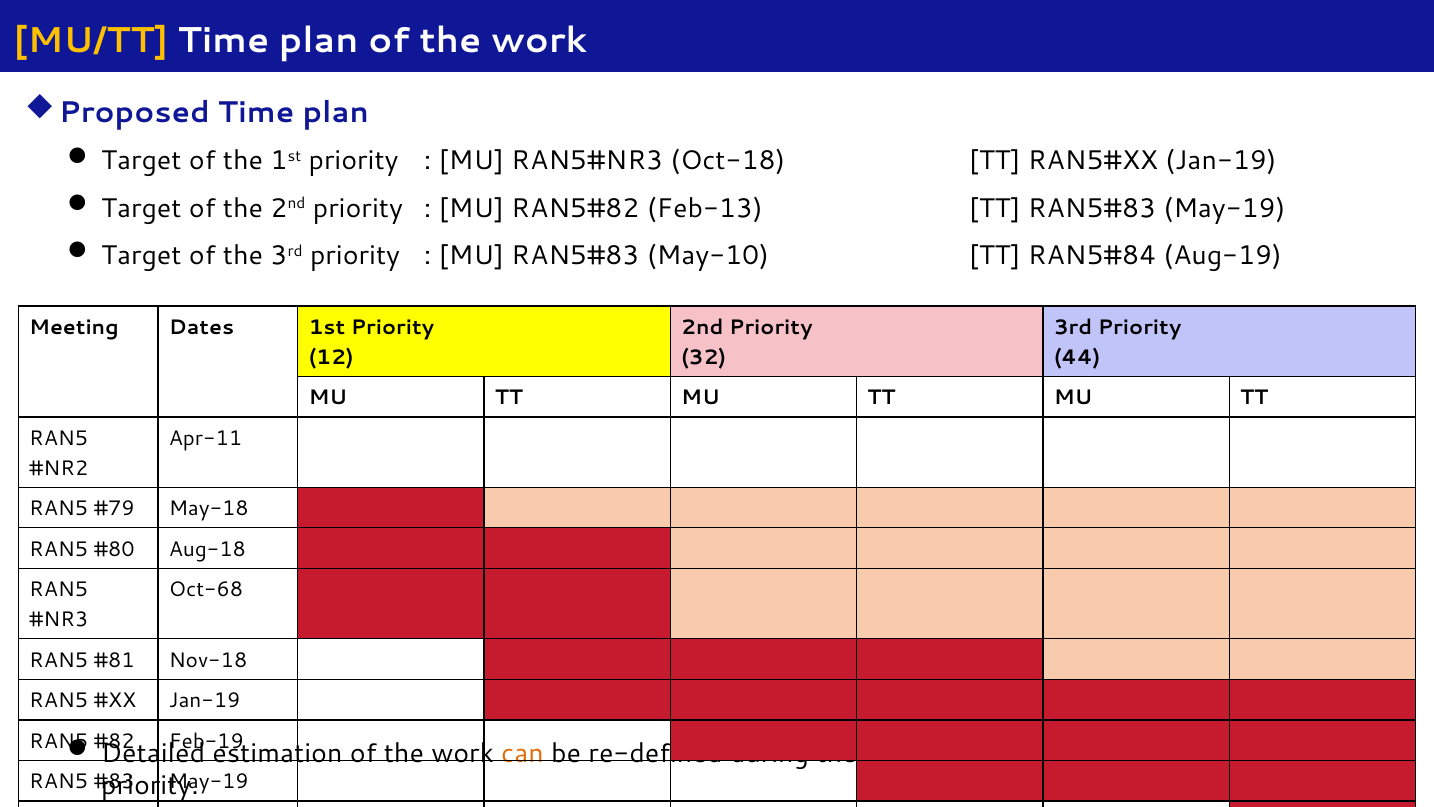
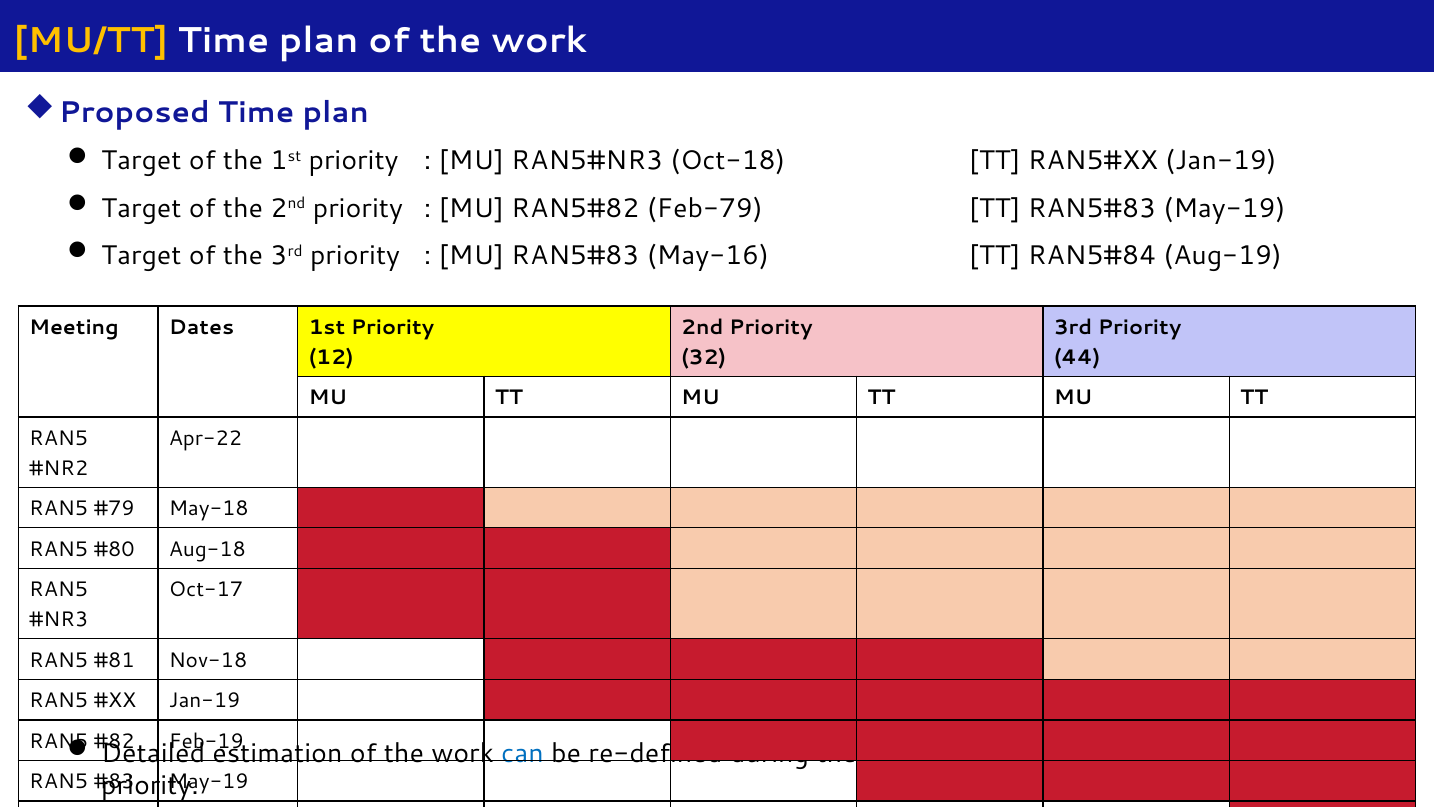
Feb-13: Feb-13 -> Feb-79 (705, 208)
May-10: May-10 -> May-16 (708, 255)
Apr-11: Apr-11 -> Apr-22 (205, 438)
Oct-68: Oct-68 -> Oct-17 (206, 590)
can colour: orange -> blue (523, 753)
